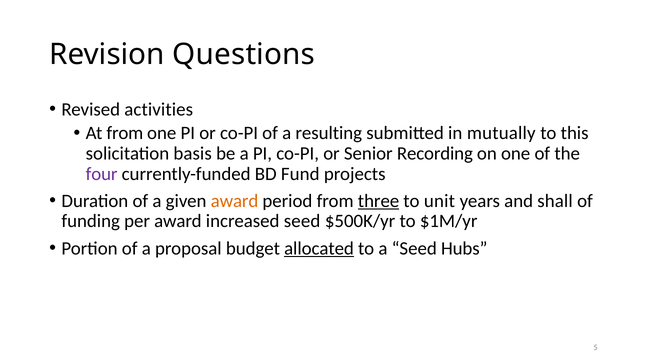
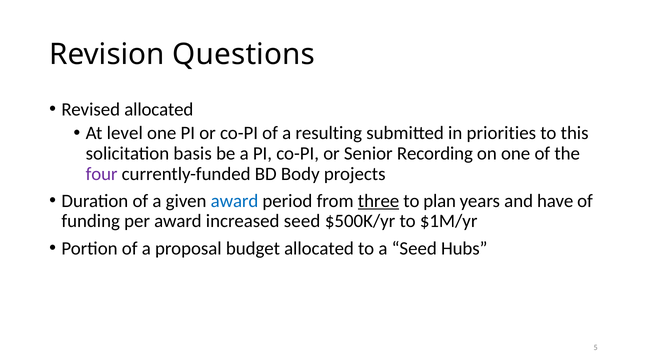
Revised activities: activities -> allocated (159, 109)
At from: from -> level (125, 133)
mutually: mutually -> priorities (501, 133)
Fund: Fund -> Body (300, 174)
award colour: orange -> blue (235, 201)
unit: unit -> plan (440, 201)
shall: shall -> have (555, 201)
allocated underline: present -> none (319, 248)
